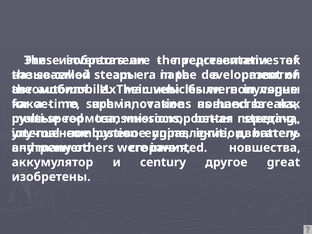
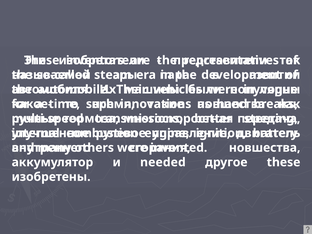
century: century -> needed (163, 162)
другое great: great -> these (284, 162)
